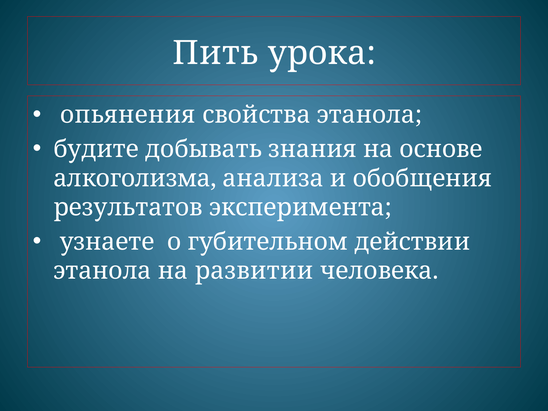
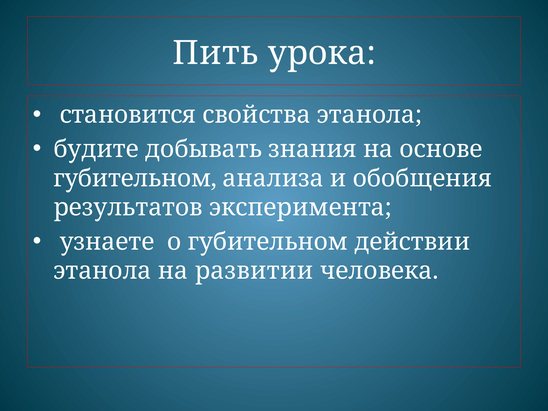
опьянения: опьянения -> становится (128, 115)
алкоголизма: алкоголизма -> губительном (135, 178)
